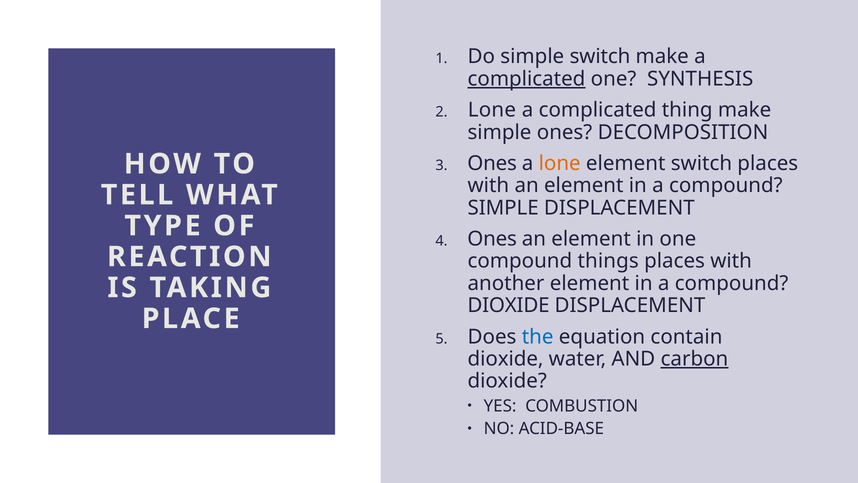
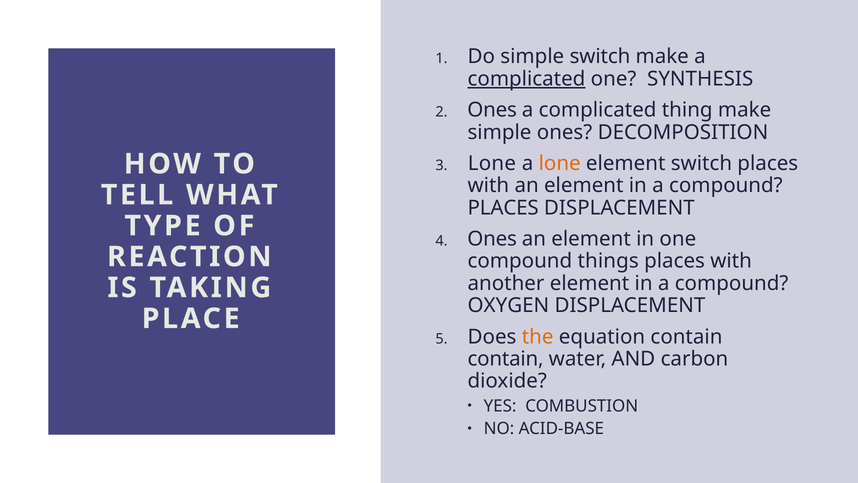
Lone: Lone -> Ones (492, 110)
Ones: Ones -> Lone (492, 163)
SIMPLE: SIMPLE -> PLACES (503, 208)
DIOXIDE: DIOXIDE -> OXYGEN (508, 305)
the colour: blue -> orange (538, 337)
dioxide: dioxide -> contain (506, 359)
carbon underline: present -> none (694, 359)
